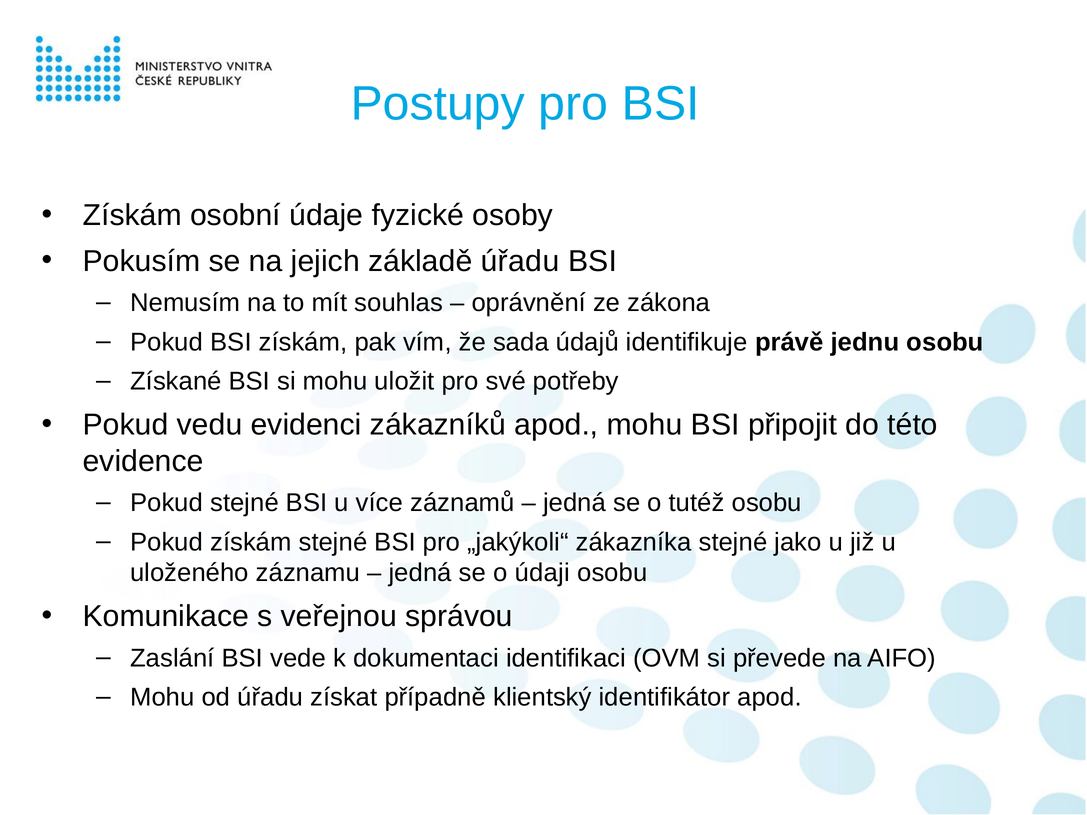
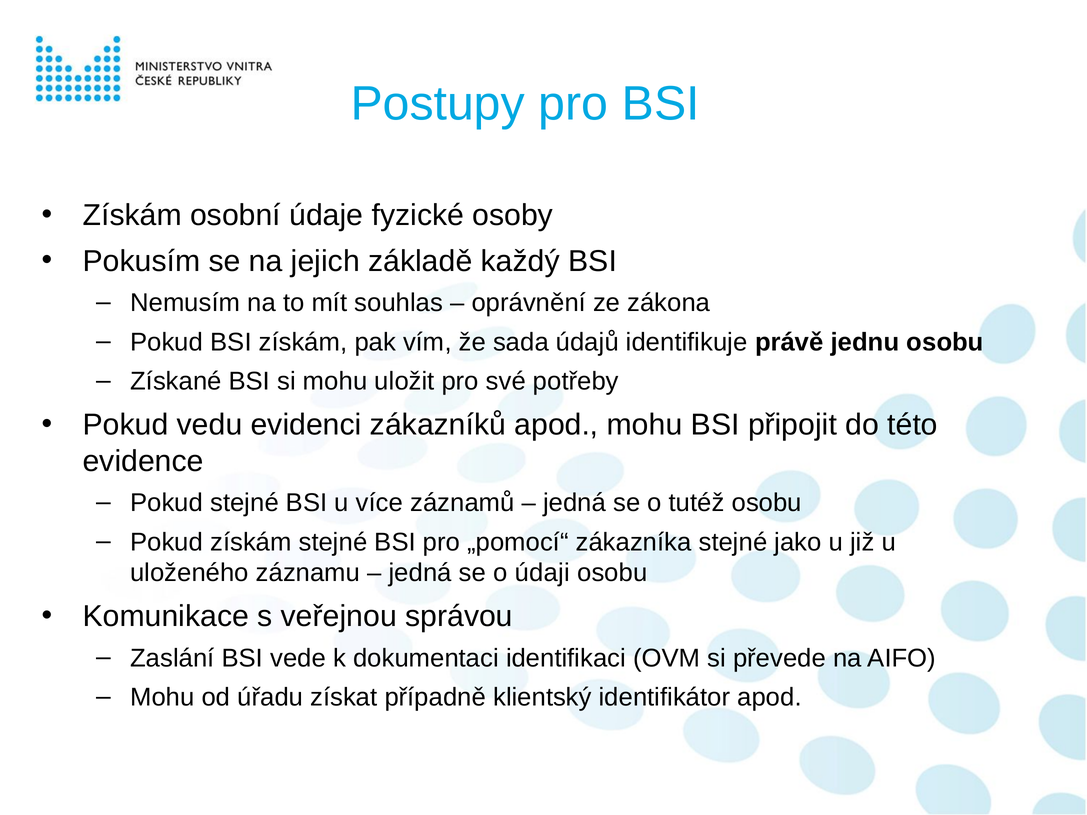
základě úřadu: úřadu -> každý (520, 261)
„jakýkoli“: „jakýkoli“ -> „pomocí“ (518, 542)
